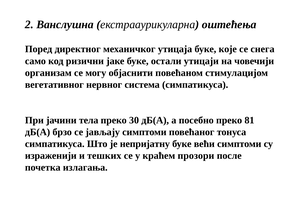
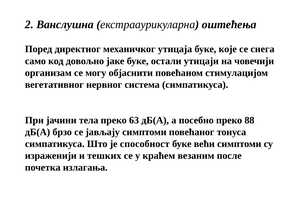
ризични: ризични -> довољно (85, 61)
30: 30 -> 63 (134, 120)
81: 81 -> 88 (249, 120)
непријатну: непријатну -> способност (145, 143)
прозори: прозори -> везаним (196, 155)
